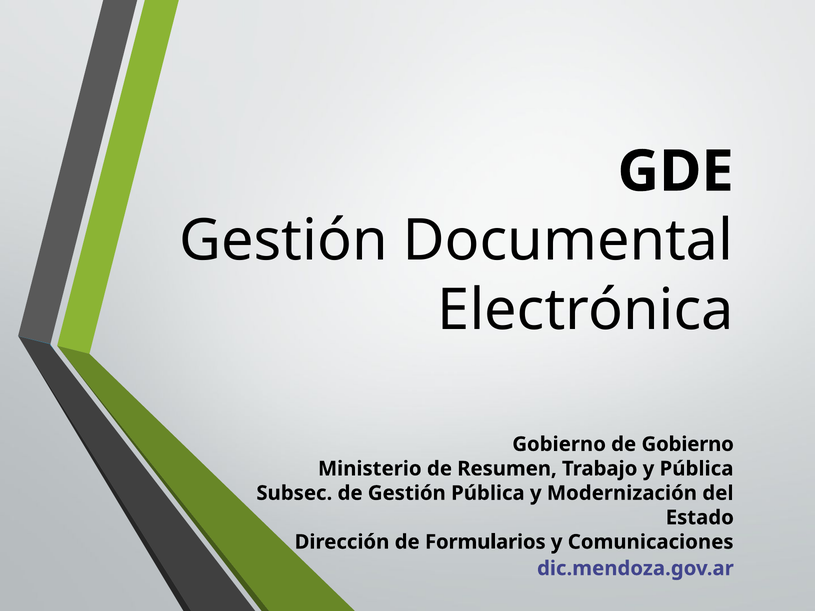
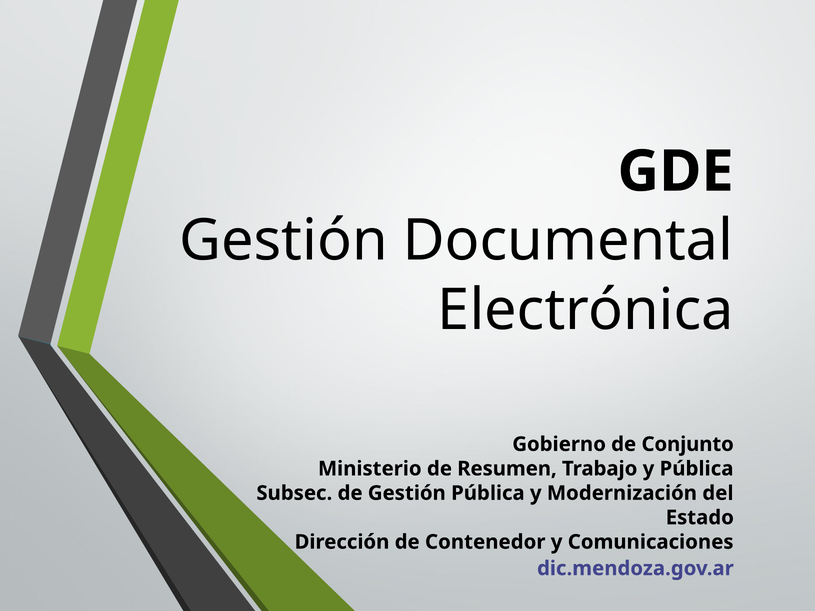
de Gobierno: Gobierno -> Conjunto (688, 444)
Formularios: Formularios -> Contenedor (485, 542)
